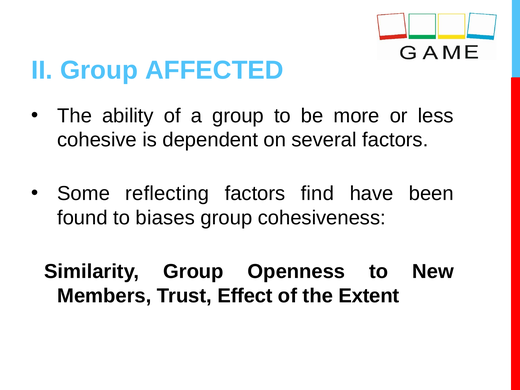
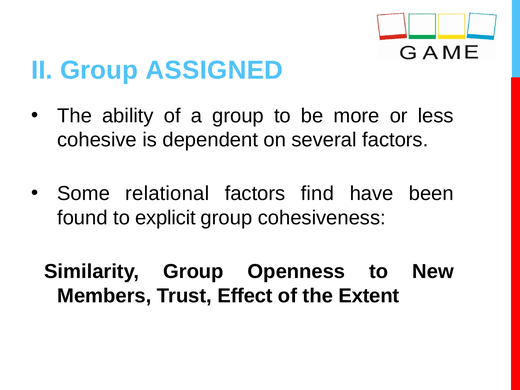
AFFECTED: AFFECTED -> ASSIGNED (214, 70)
reflecting: reflecting -> relational (167, 194)
biases: biases -> explicit (165, 218)
